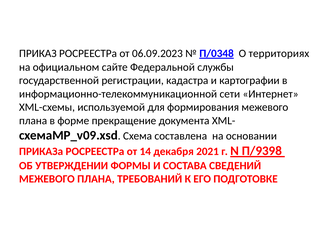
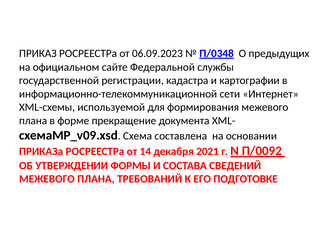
территориях: территориях -> предыдущих (279, 53)
П/9398: П/9398 -> П/0092 (262, 151)
